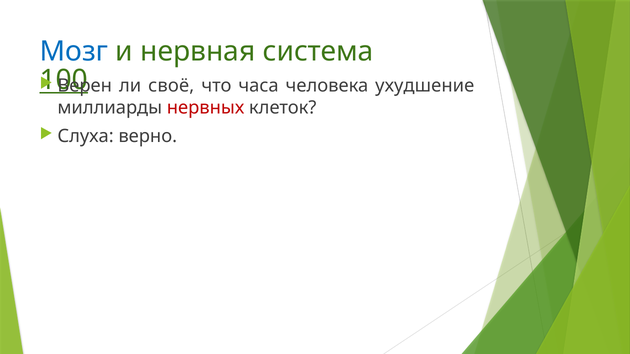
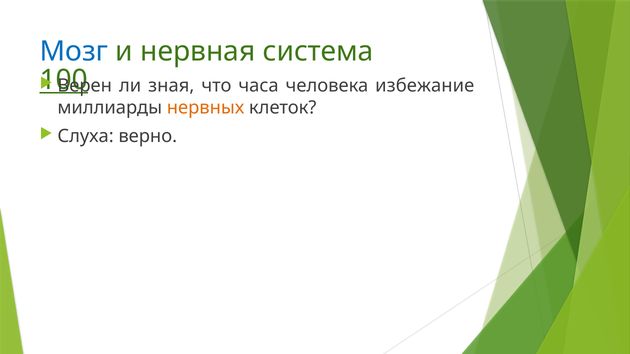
своё: своё -> зная (171, 86)
ухудшение: ухудшение -> избежание (425, 86)
нервных colour: red -> orange (206, 108)
